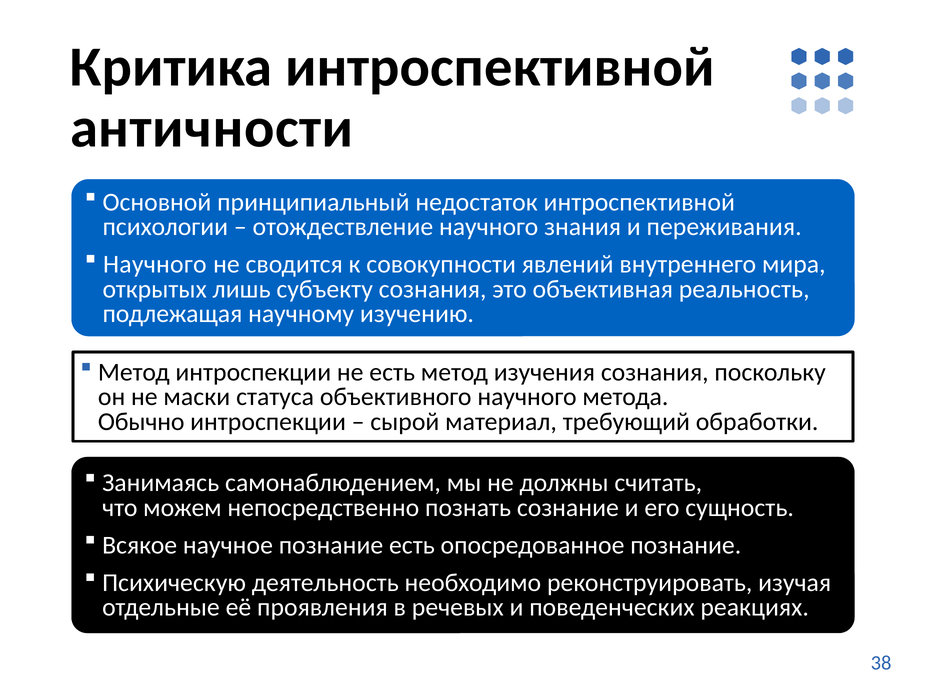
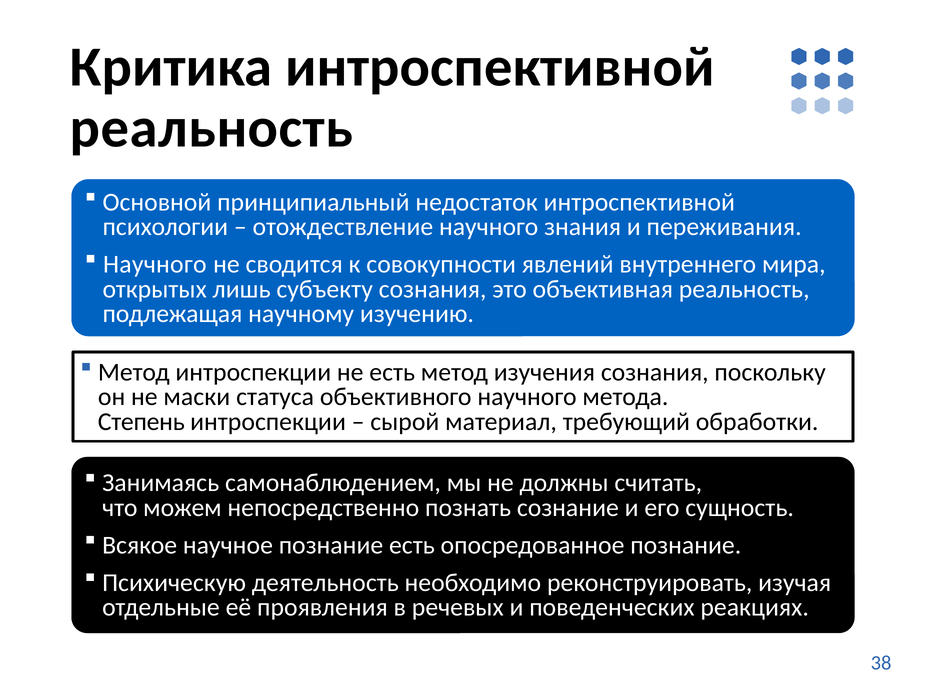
античности: античности -> реальность (212, 128)
Обычно: Обычно -> Степень (141, 422)
